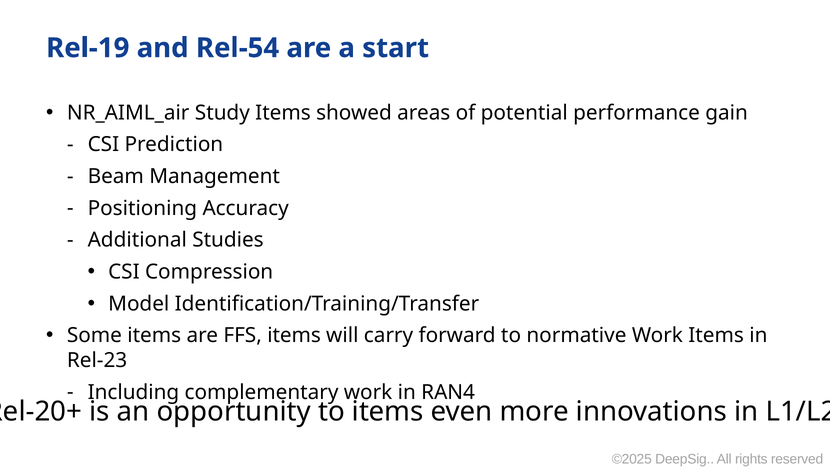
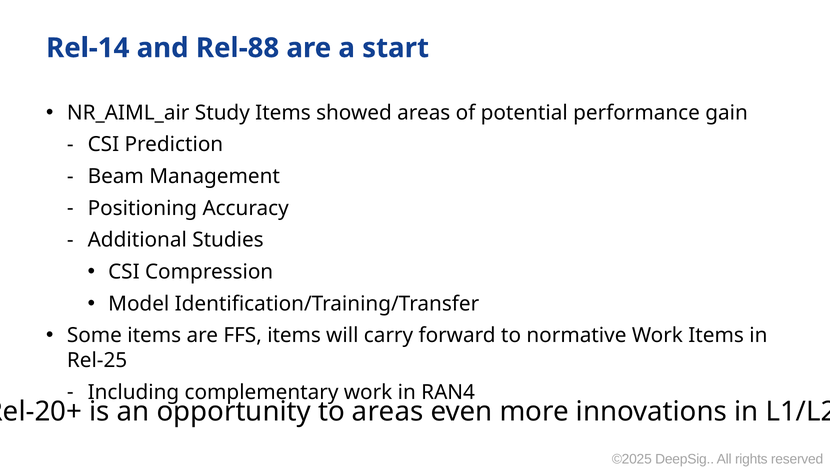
Rel-19: Rel-19 -> Rel-14 (88, 48)
Rel-54: Rel-54 -> Rel-88 (238, 48)
Rel-23: Rel-23 -> Rel-25 (97, 360)
to items: items -> areas (388, 411)
